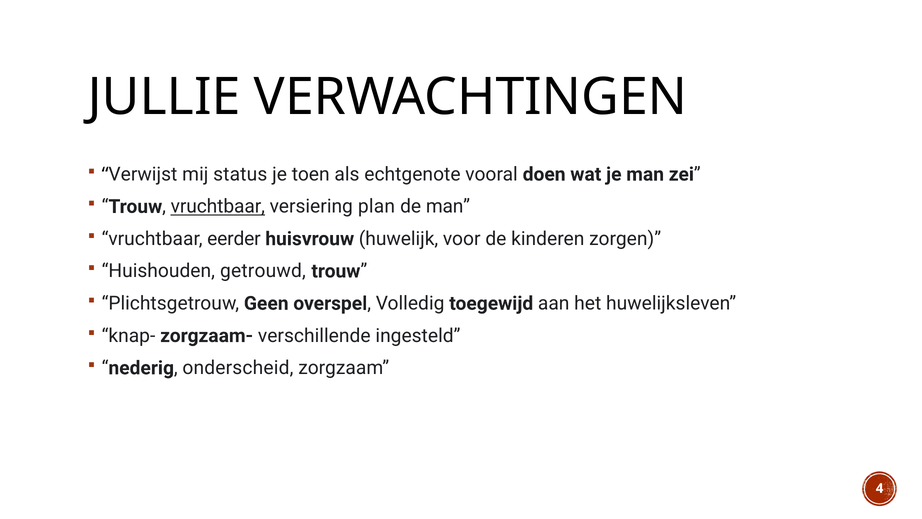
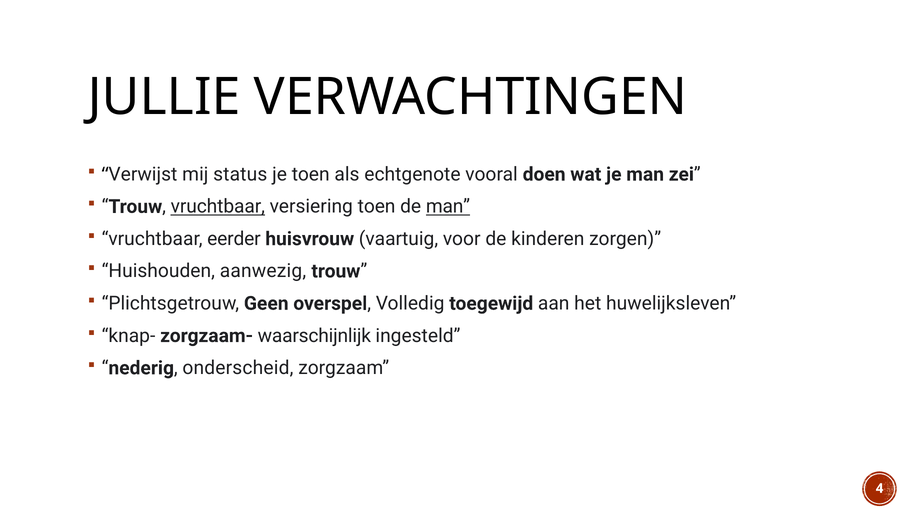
versiering plan: plan -> toen (377, 206)
man underline: none -> present (448, 206)
huwelijk: huwelijk -> vaartuig (398, 239)
getrouwd: getrouwd -> aanwezig (263, 271)
verschillende: verschillende -> waarschijnlijk (314, 335)
